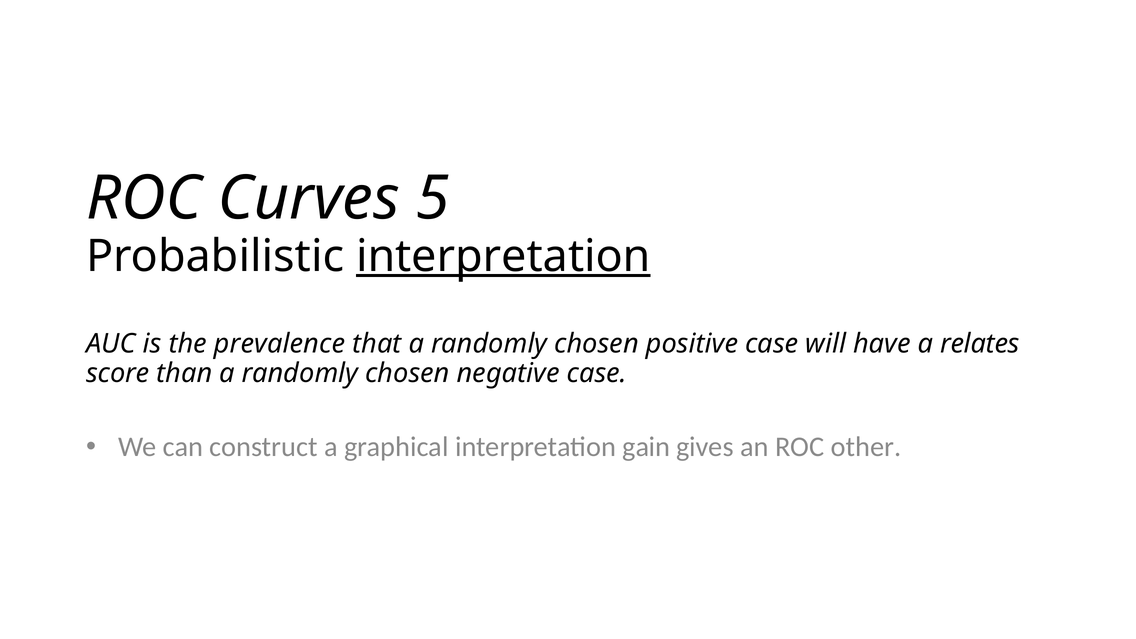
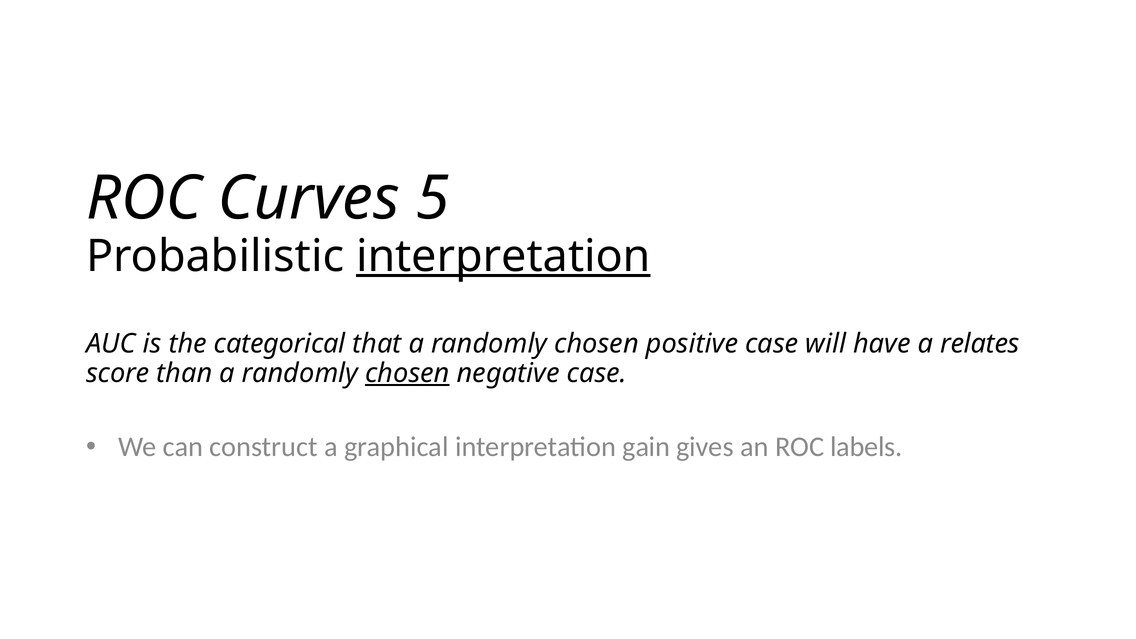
prevalence: prevalence -> categorical (280, 344)
chosen underline: none -> present (407, 373)
other: other -> labels (866, 447)
